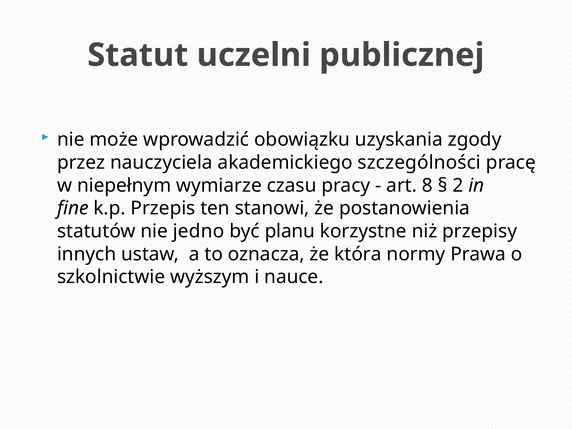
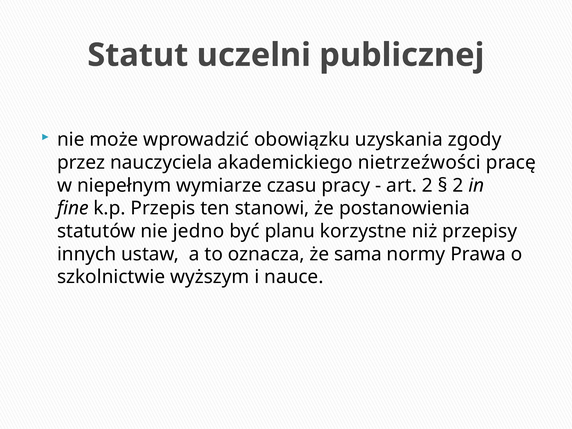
szczególności: szczególności -> nietrzeźwości (419, 163)
art 8: 8 -> 2 (427, 185)
która: która -> sama (358, 254)
